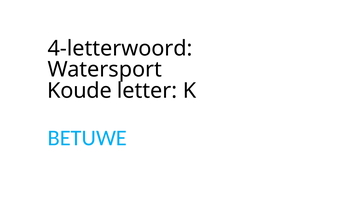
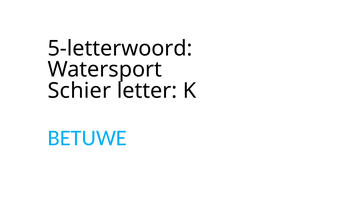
4-letterwoord: 4-letterwoord -> 5-letterwoord (120, 48)
Koude: Koude -> Schier (79, 91)
